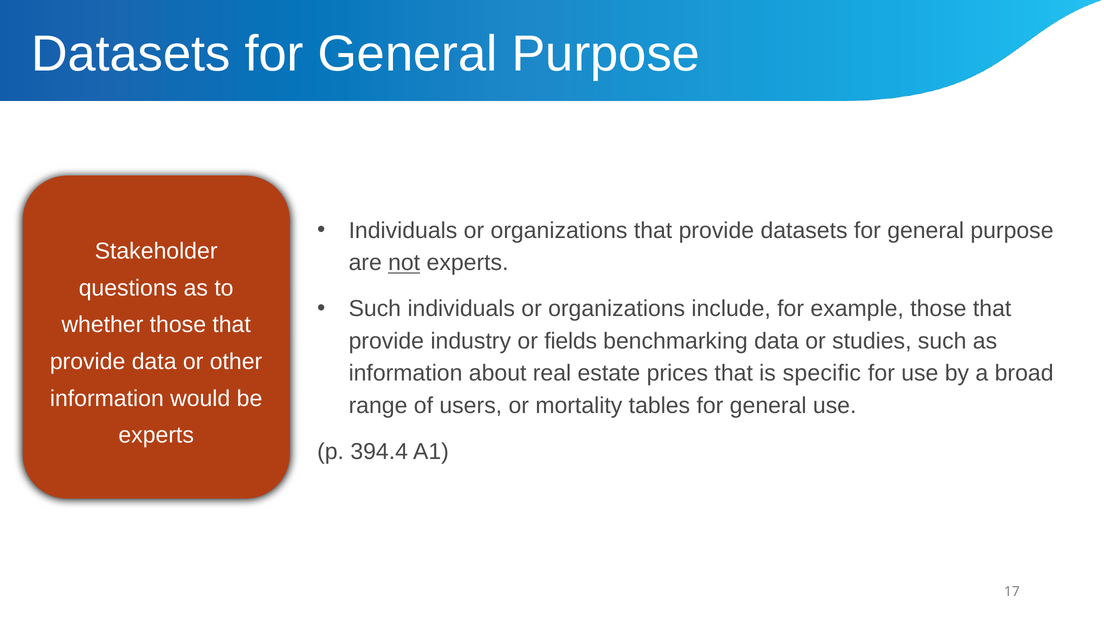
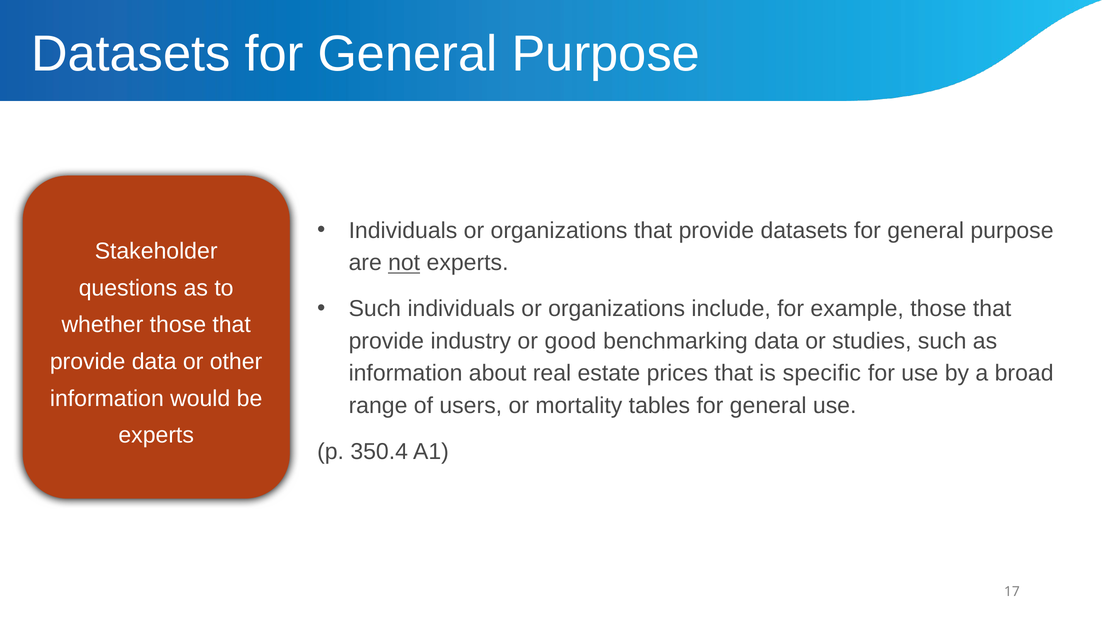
fields: fields -> good (570, 341)
394.4: 394.4 -> 350.4 (379, 452)
